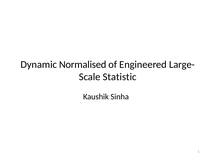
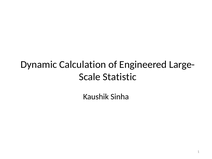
Normalised: Normalised -> Calculation (83, 64)
